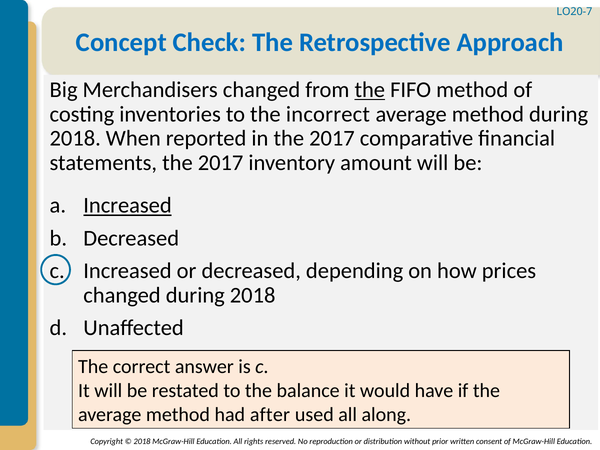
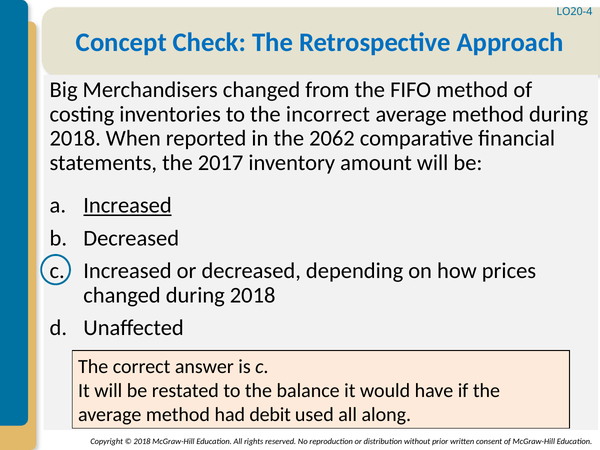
LO20-7: LO20-7 -> LO20-4 (574, 12)
the underline: present -> none (370, 90)
in the 2017: 2017 -> 2062 (332, 139)
after: after -> debit (270, 415)
